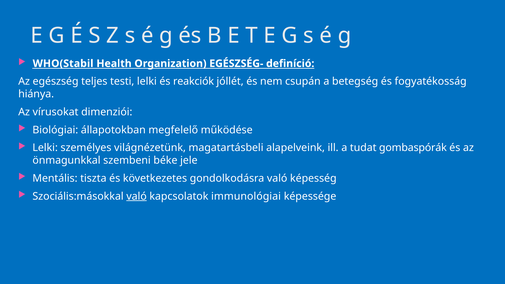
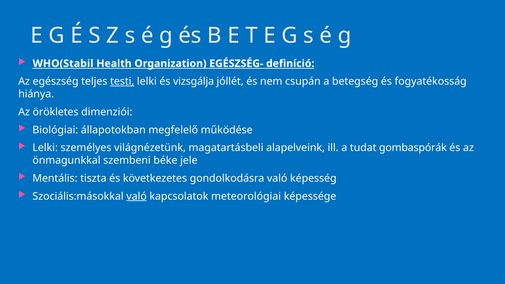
testi underline: none -> present (122, 81)
reakciók: reakciók -> vizsgálja (194, 81)
vírusokat: vírusokat -> örökletes (56, 112)
immunológiai: immunológiai -> meteorológiai (246, 196)
